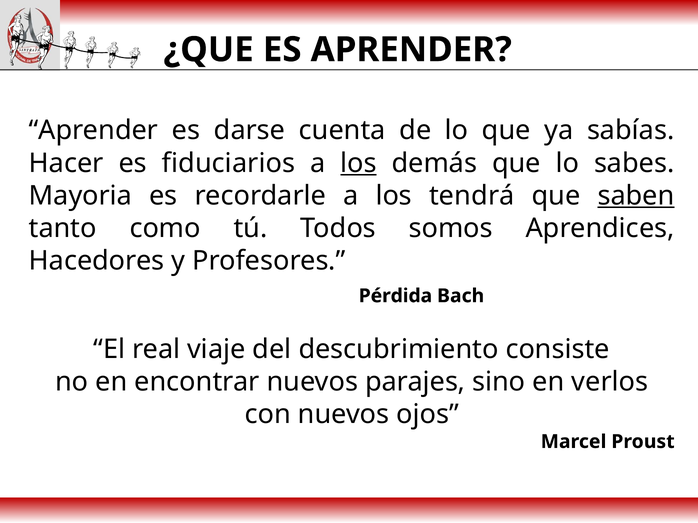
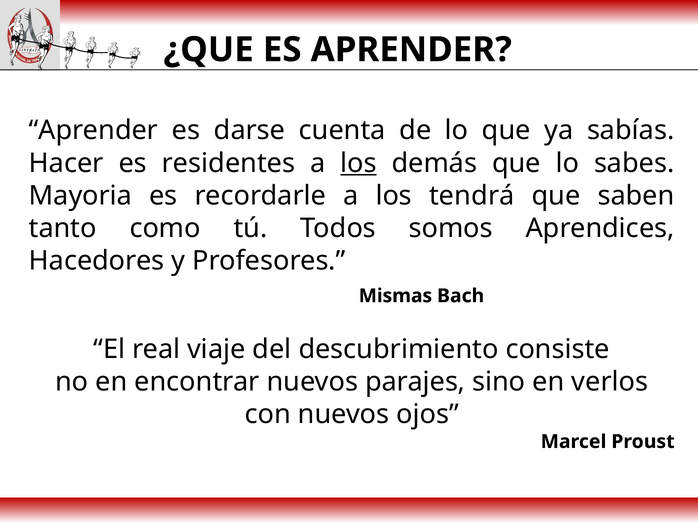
fiduciarios: fiduciarios -> residentes (229, 163)
saben underline: present -> none (636, 196)
Pérdida: Pérdida -> Mismas (395, 296)
